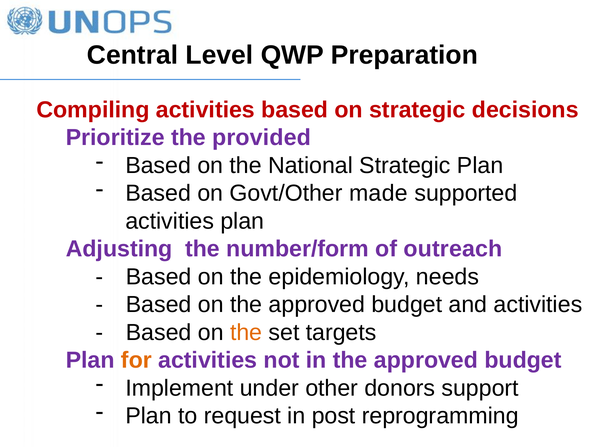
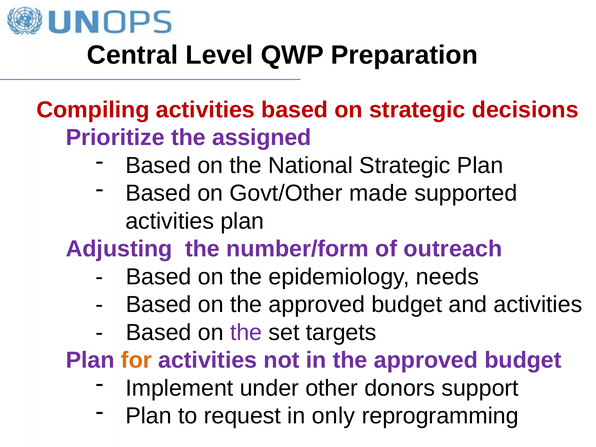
provided: provided -> assigned (262, 138)
the colour: orange -> purple (246, 332)
post: post -> only (333, 416)
